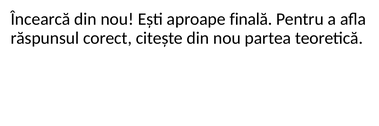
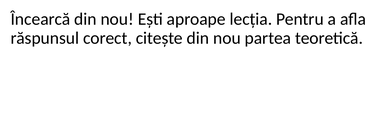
finală: finală -> lecția (251, 19)
